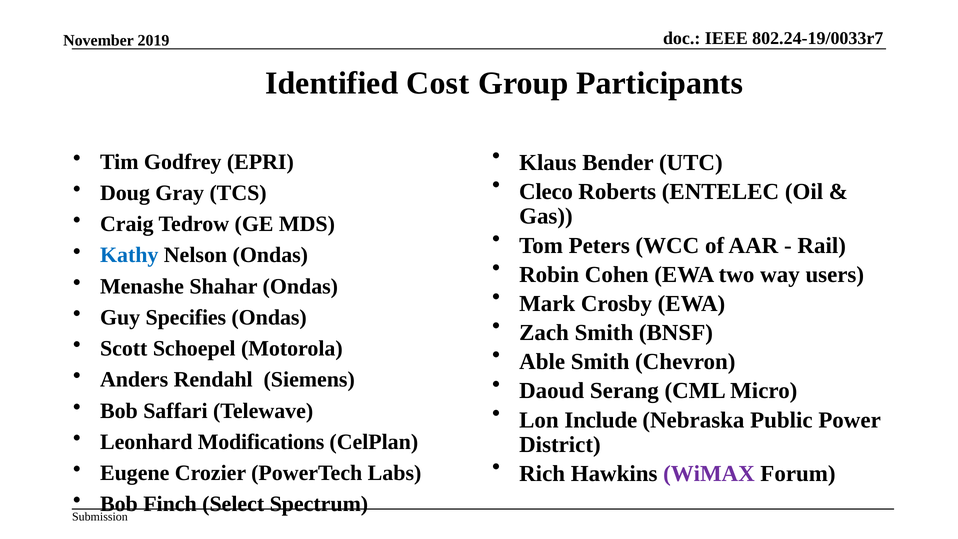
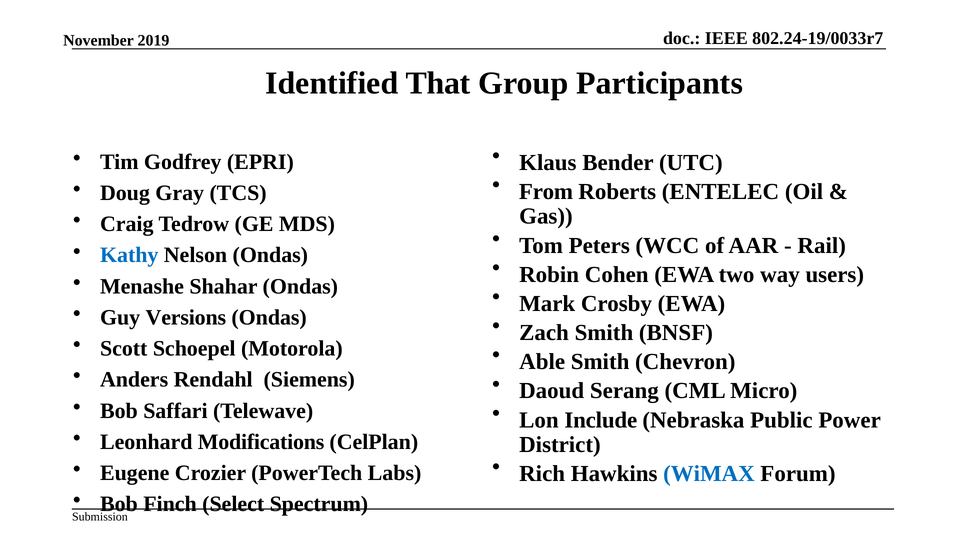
Cost: Cost -> That (438, 83)
Cleco: Cleco -> From (546, 192)
Specifies: Specifies -> Versions (186, 317)
WiMAX colour: purple -> blue (709, 474)
